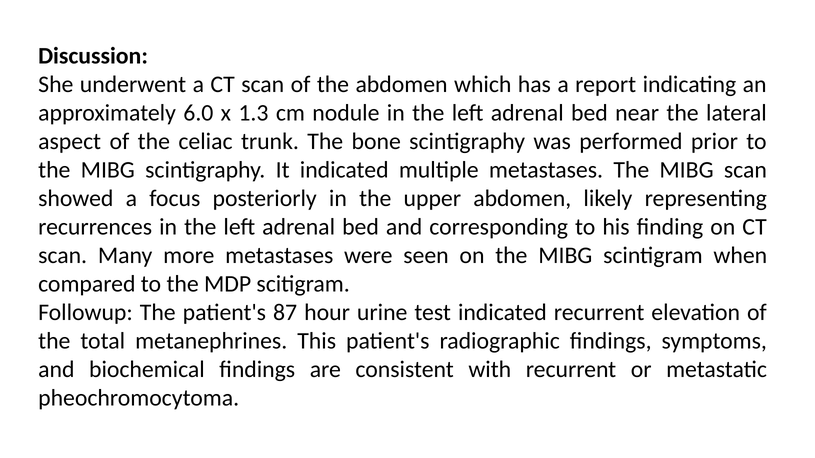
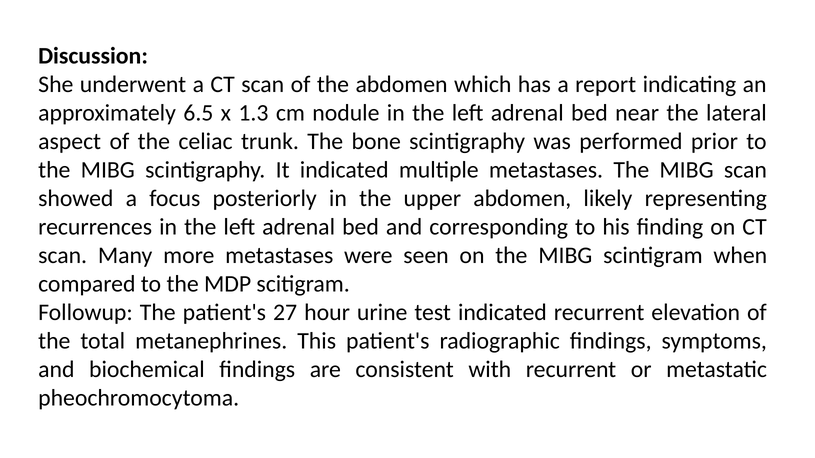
6.0: 6.0 -> 6.5 (198, 113)
87: 87 -> 27 (285, 313)
